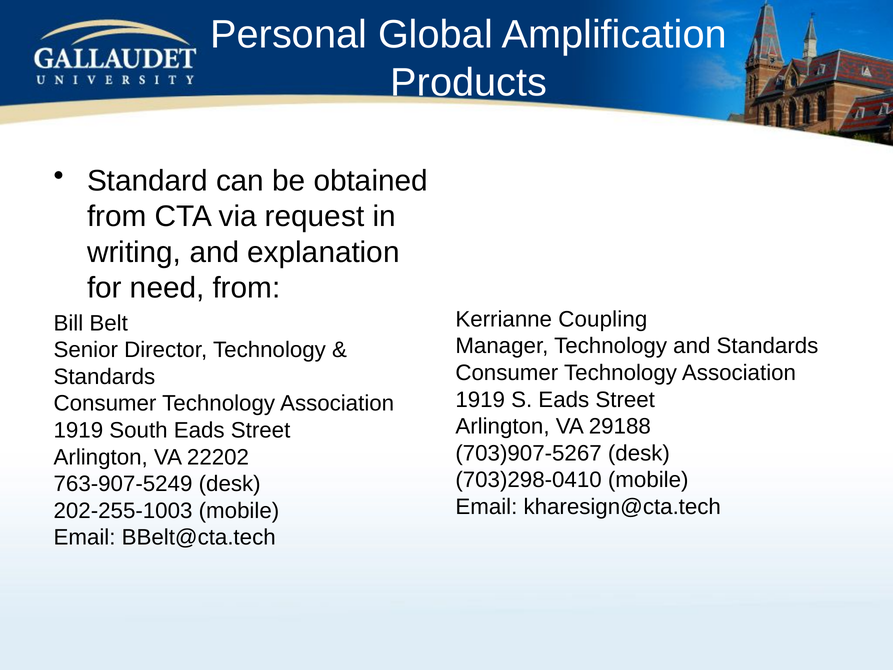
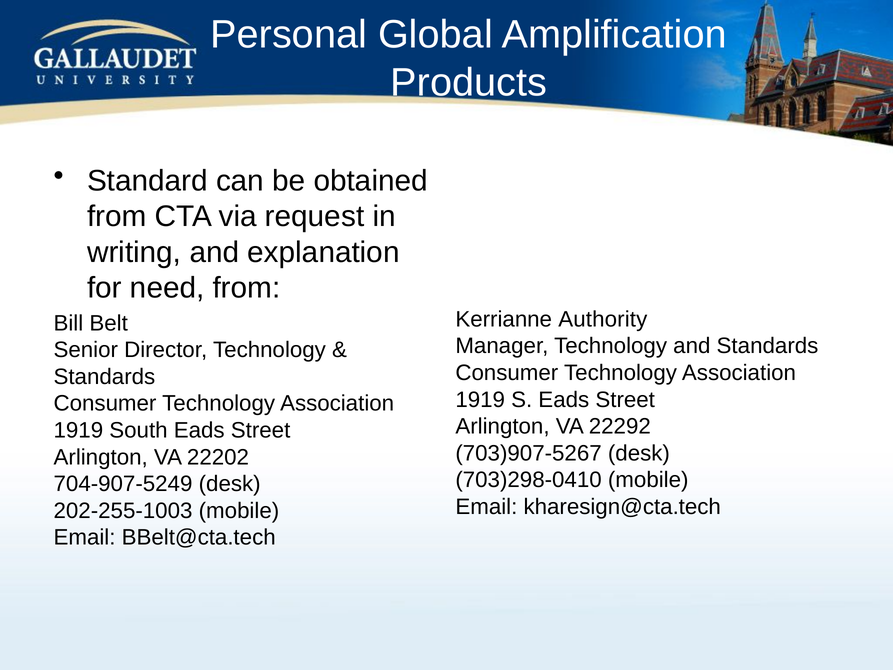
Coupling: Coupling -> Authority (603, 319)
29188: 29188 -> 22292 (620, 426)
763-907-5249: 763-907-5249 -> 704-907-5249 (123, 484)
